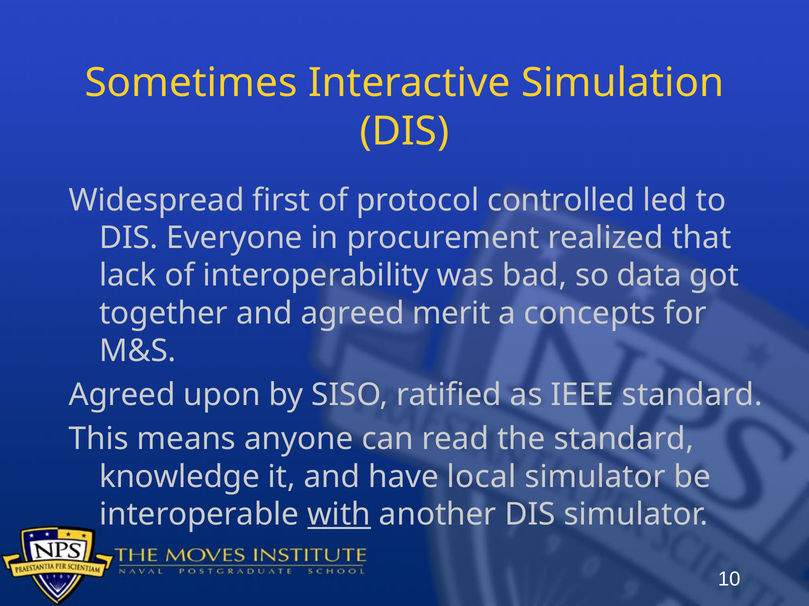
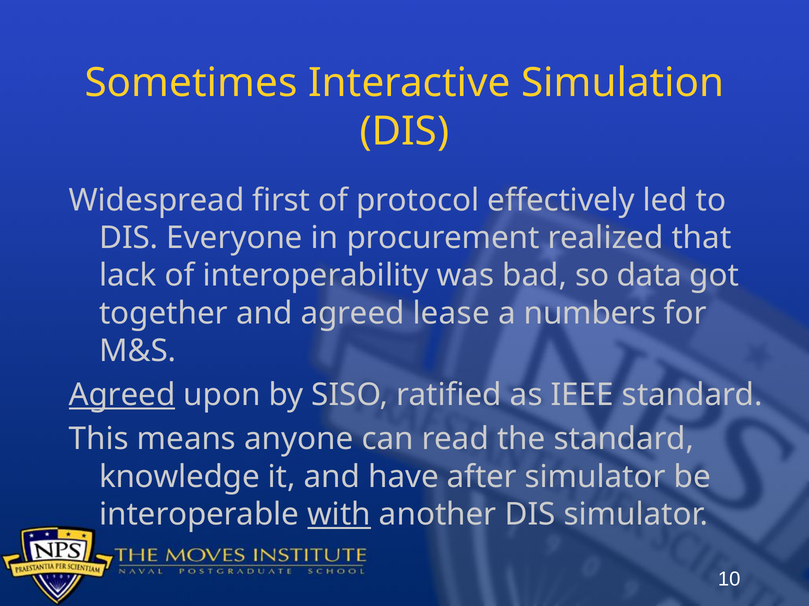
controlled: controlled -> effectively (561, 200)
merit: merit -> lease (451, 314)
concepts: concepts -> numbers (590, 314)
Agreed underline: none -> present (122, 396)
local: local -> after (482, 477)
